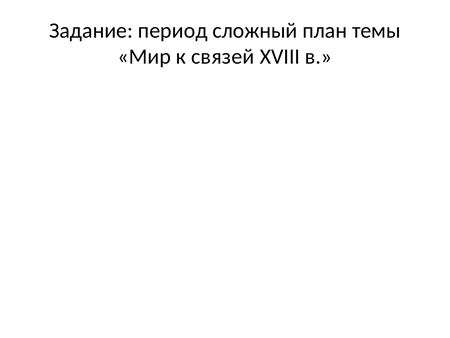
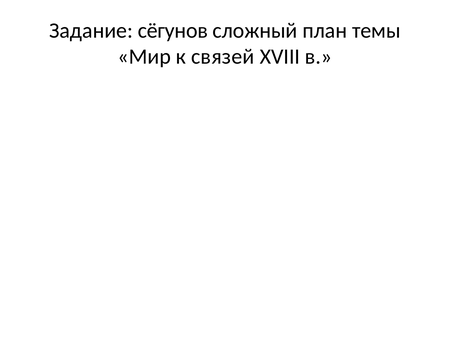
период: период -> сёгунов (173, 30)
